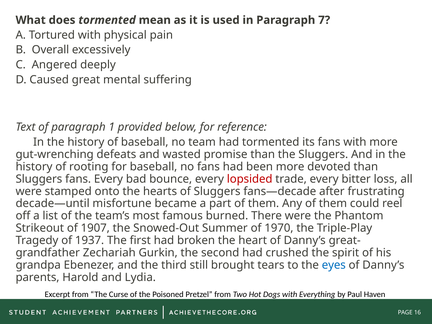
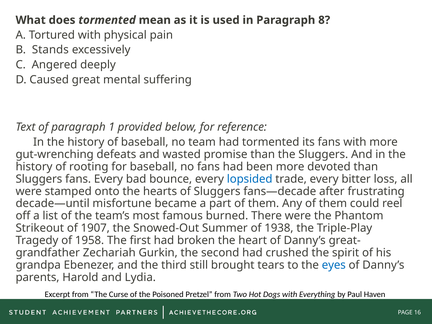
7: 7 -> 8 (324, 20)
Overall: Overall -> Stands (50, 50)
lopsided colour: red -> blue (250, 179)
1970: 1970 -> 1938 (279, 228)
1937: 1937 -> 1958 (90, 241)
